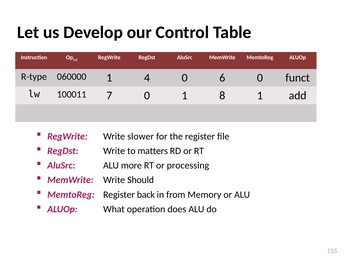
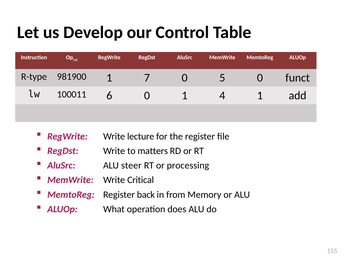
060000: 060000 -> 981900 (72, 77)
4: 4 -> 7 (147, 78)
6: 6 -> 5 (222, 78)
7: 7 -> 6 (109, 95)
8: 8 -> 4 (222, 95)
slower: slower -> lecture (141, 136)
more: more -> steer (131, 165)
Should: Should -> Critical (141, 180)
